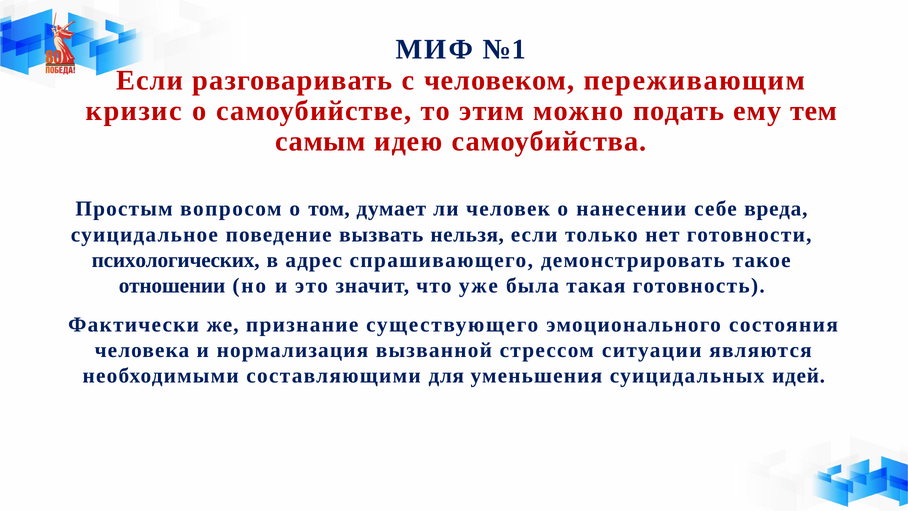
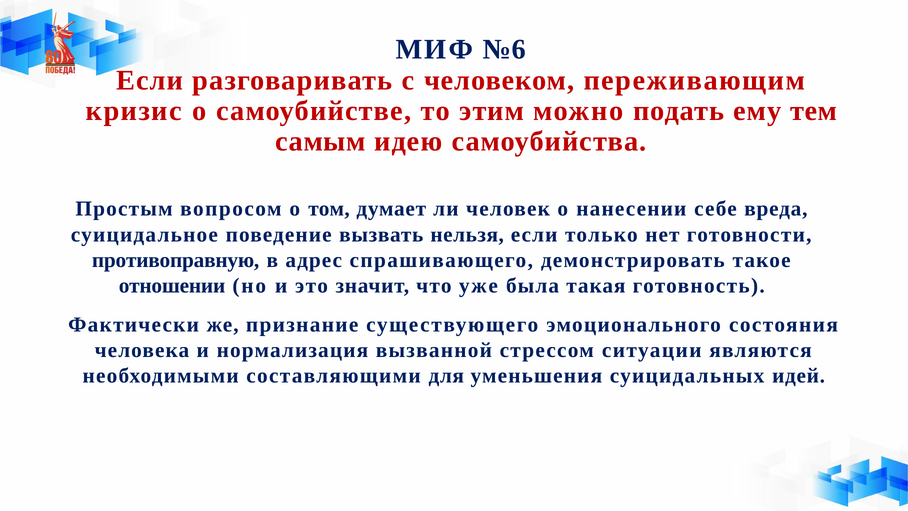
№1: №1 -> №6 (504, 49)
психологических: психологических -> противоправную (176, 260)
